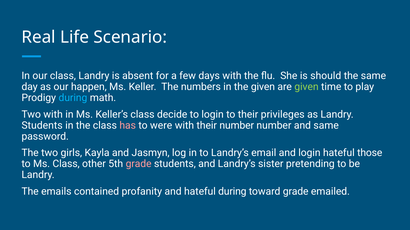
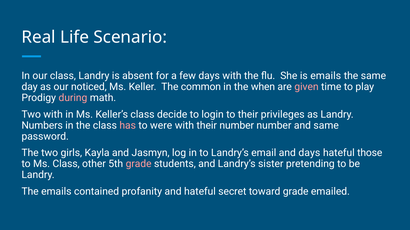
is should: should -> emails (326, 76)
happen: happen -> noticed (89, 87)
numbers: numbers -> common (201, 87)
the given: given -> when (263, 87)
given colour: light green -> pink (306, 87)
during colour: light blue -> pink (73, 98)
Students: Students -> Numbers (42, 126)
and login: login -> days (309, 153)
hateful during: during -> secret (232, 192)
